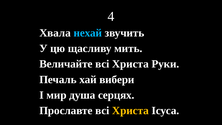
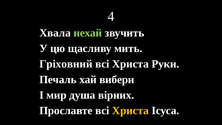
нехай colour: light blue -> light green (88, 33)
Величайте: Величайте -> Гріховний (66, 64)
серцях: серцях -> вірних (116, 95)
